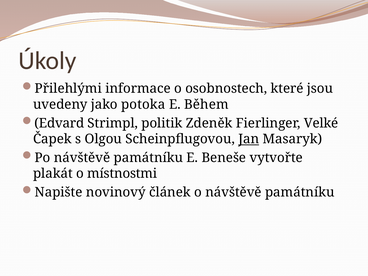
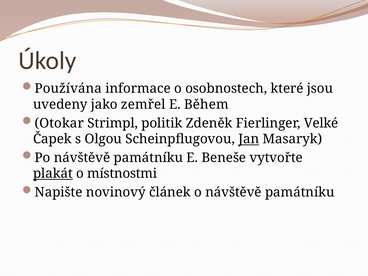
Přilehlými: Přilehlými -> Používána (68, 89)
potoka: potoka -> zemřel (143, 105)
Edvard: Edvard -> Otokar (59, 123)
plakát underline: none -> present (53, 174)
